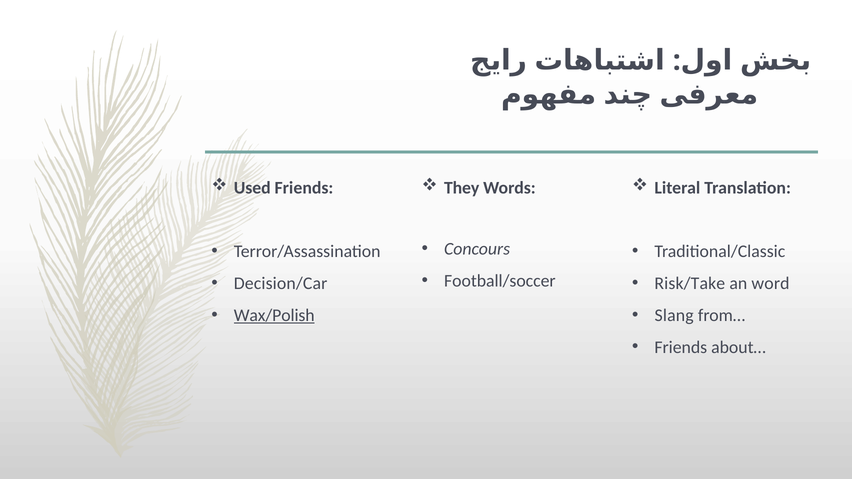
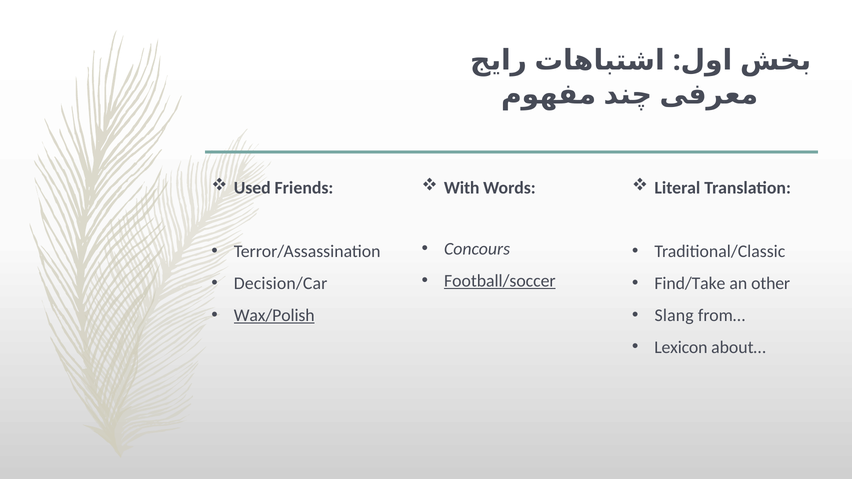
They: They -> With (462, 188)
Football/soccer underline: none -> present (500, 281)
Risk/Take: Risk/Take -> Find/Take (690, 284)
word: word -> other (771, 284)
Friends: Friends -> Lexicon (681, 347)
